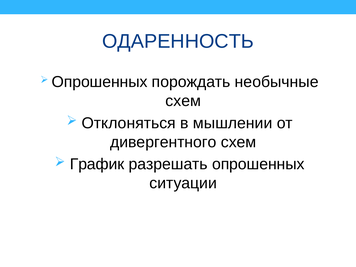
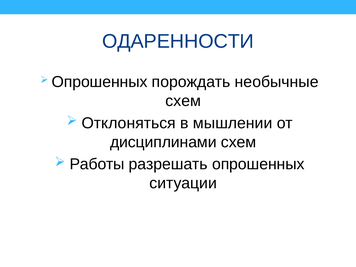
ОДАРЕННОСТЬ: ОДАРЕННОСТЬ -> ОДАРЕННОСТИ (178, 41)
дивергентного: дивергентного -> дисциплинами (163, 142)
График: График -> Работы (97, 164)
